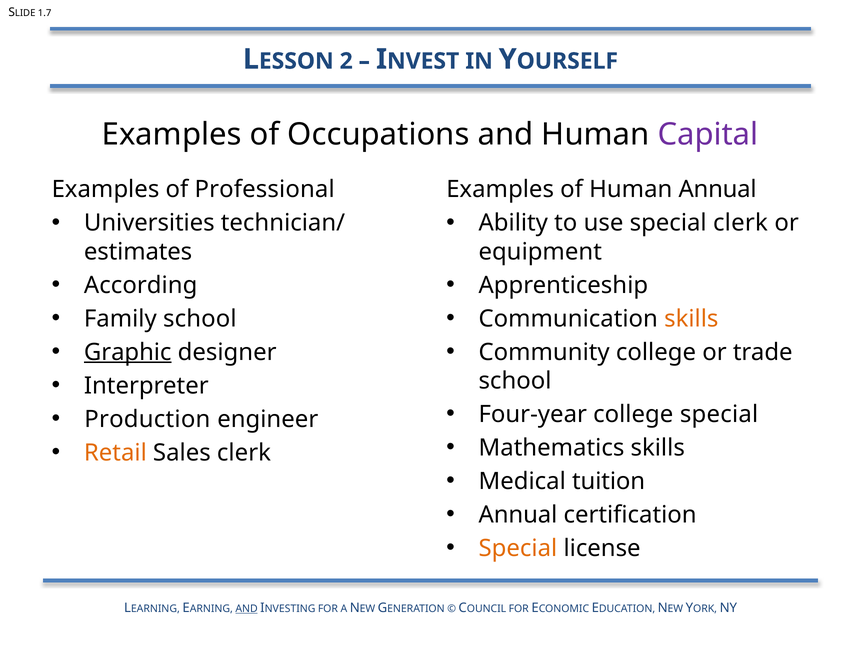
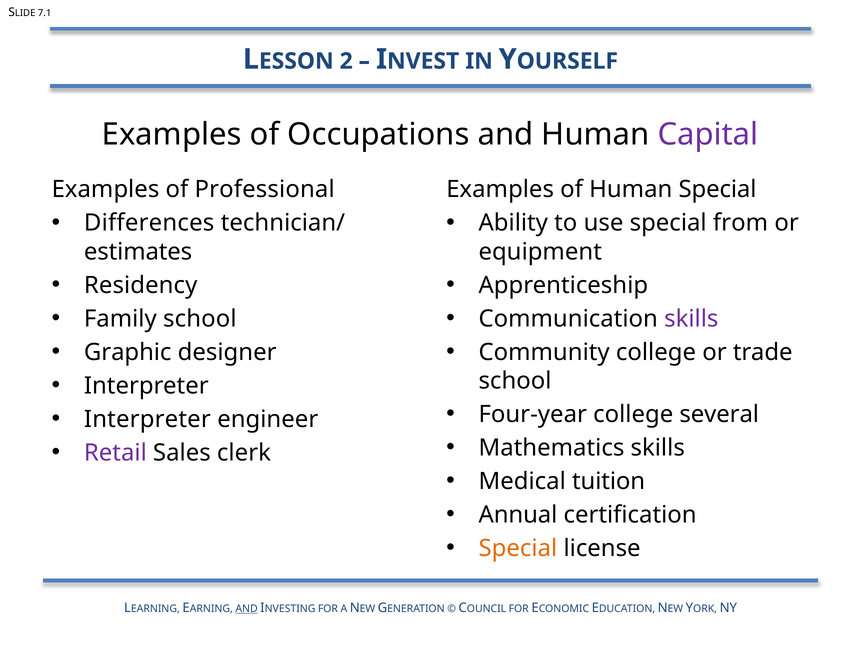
1.7: 1.7 -> 7.1 (45, 13)
Human Annual: Annual -> Special (718, 190)
Universities: Universities -> Differences (149, 223)
special clerk: clerk -> from (740, 223)
According: According -> Residency (141, 286)
skills colour: orange -> purple (691, 319)
Graphic underline: present -> none (128, 353)
college special: special -> several (719, 415)
Production: Production -> Interpreter (147, 420)
Retail colour: orange -> purple (115, 453)
